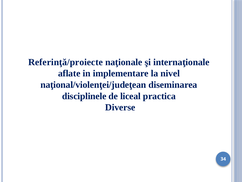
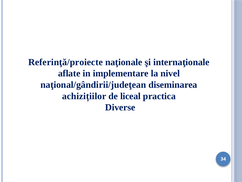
naţional/violenţei/judeţean: naţional/violenţei/judeţean -> naţional/gândirii/judeţean (93, 85)
disciplinele: disciplinele -> achizițiilor (84, 96)
